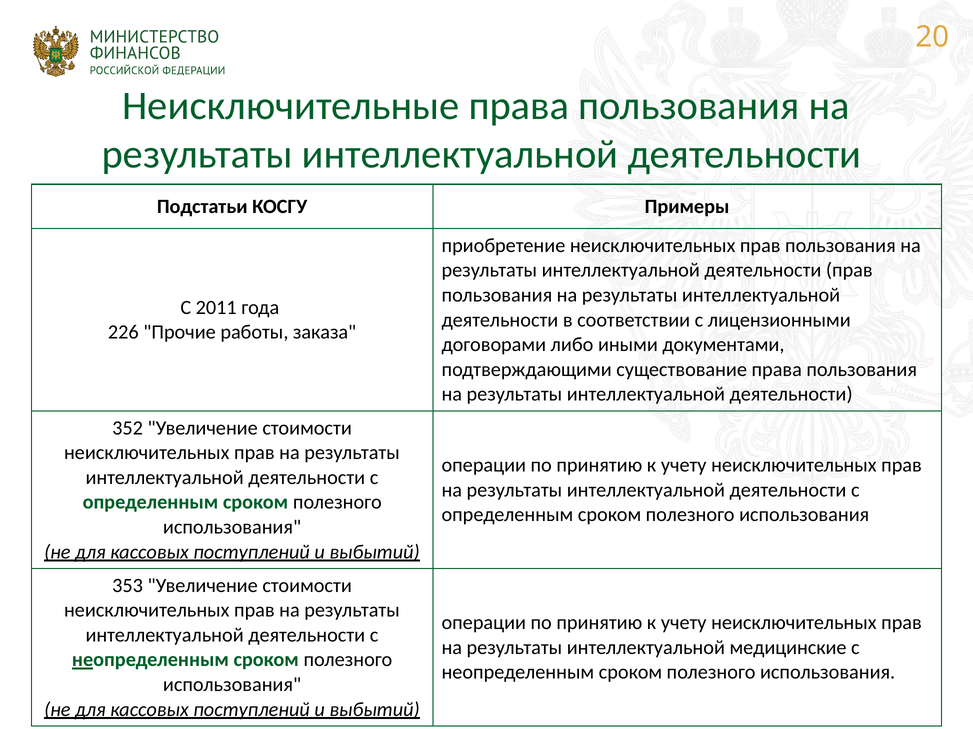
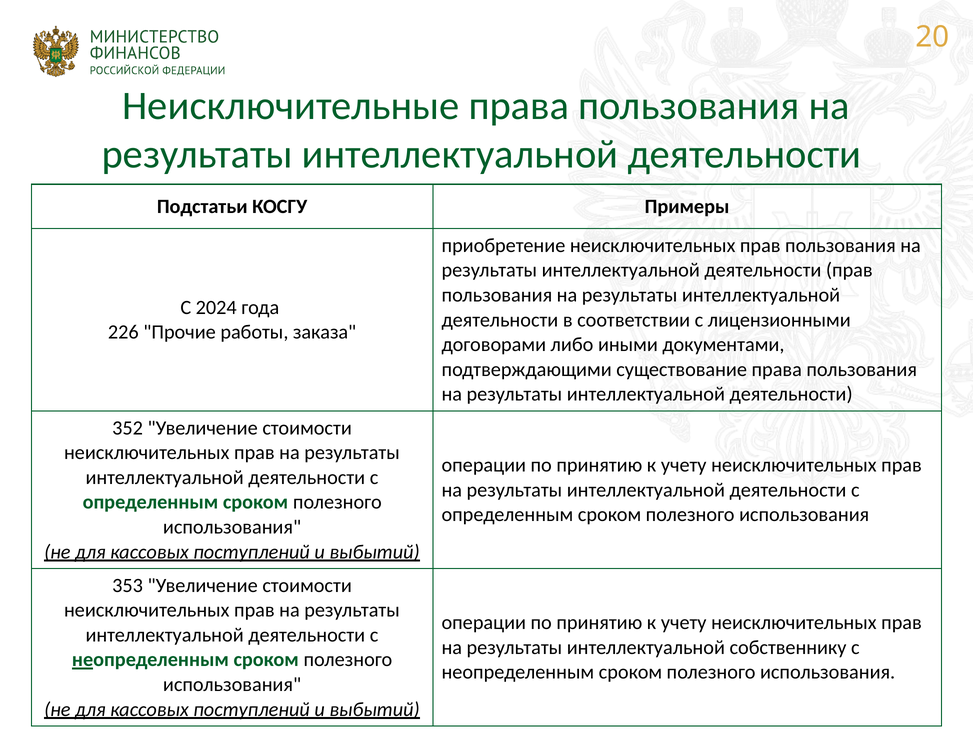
2011: 2011 -> 2024 (216, 308)
медицинские: медицинские -> собственнику (788, 648)
